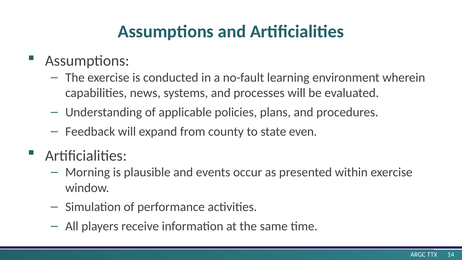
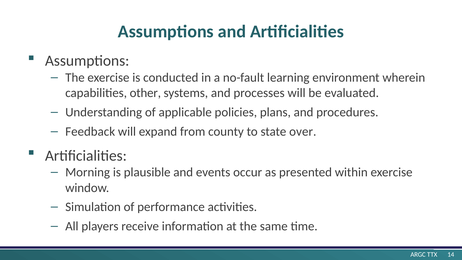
news: news -> other (145, 93)
even: even -> over (303, 131)
